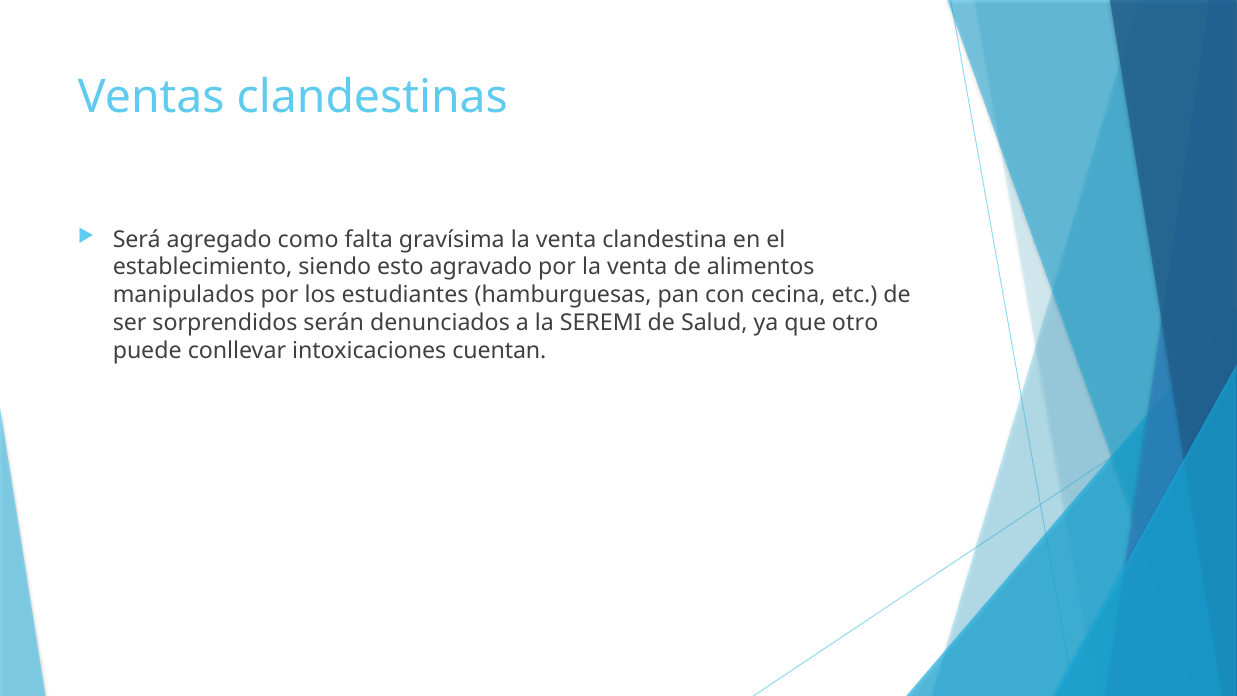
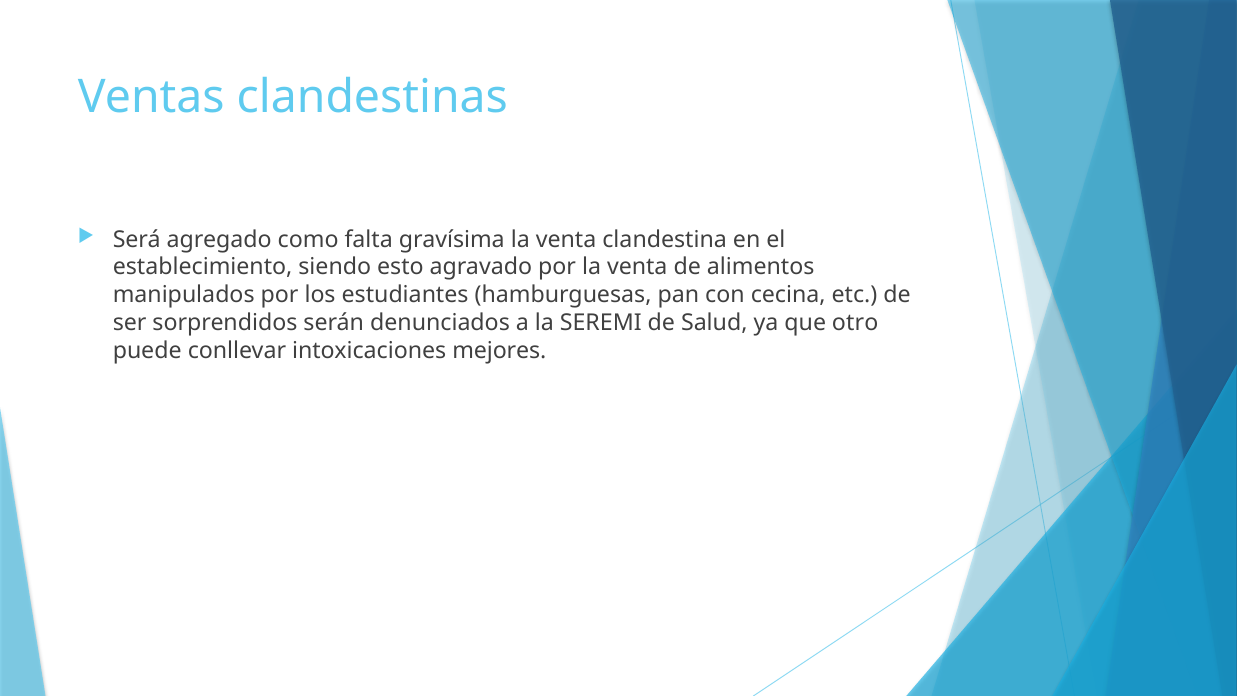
cuentan: cuentan -> mejores (499, 351)
